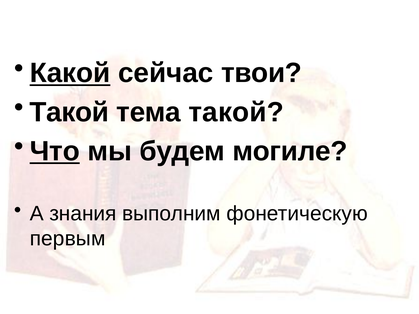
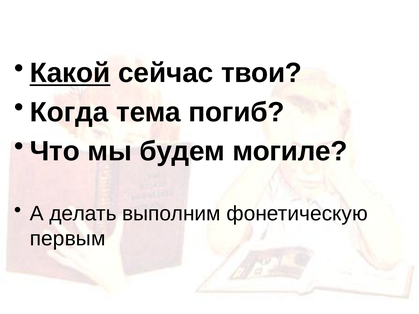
Такой: Такой -> Когда (69, 112)
тема такой: такой -> погиб (236, 112)
Что underline: present -> none (55, 151)
знания: знания -> делать (83, 214)
